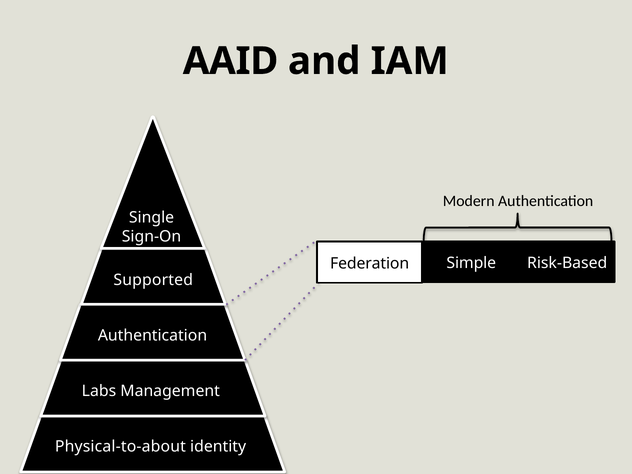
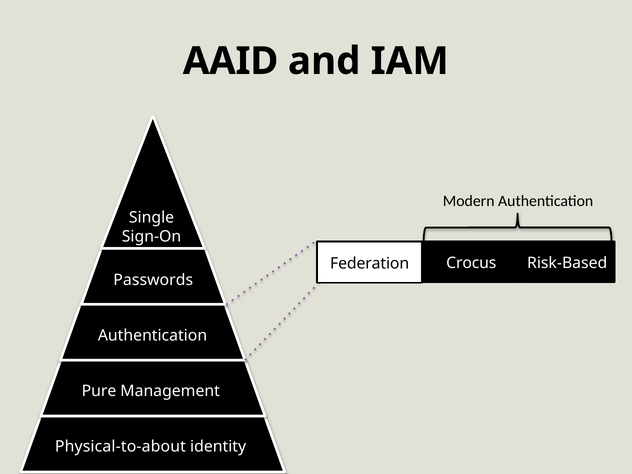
Simple: Simple -> Crocus (471, 263)
Supported: Supported -> Passwords (153, 280)
Labs: Labs -> Pure (99, 391)
